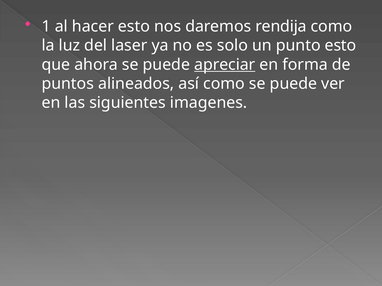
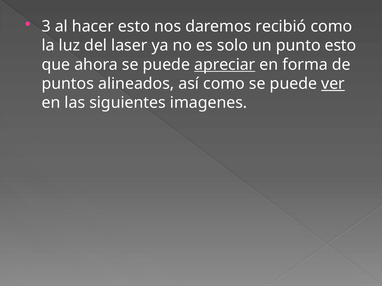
1: 1 -> 3 (46, 26)
rendija: rendija -> recibió (281, 26)
ver underline: none -> present (333, 84)
